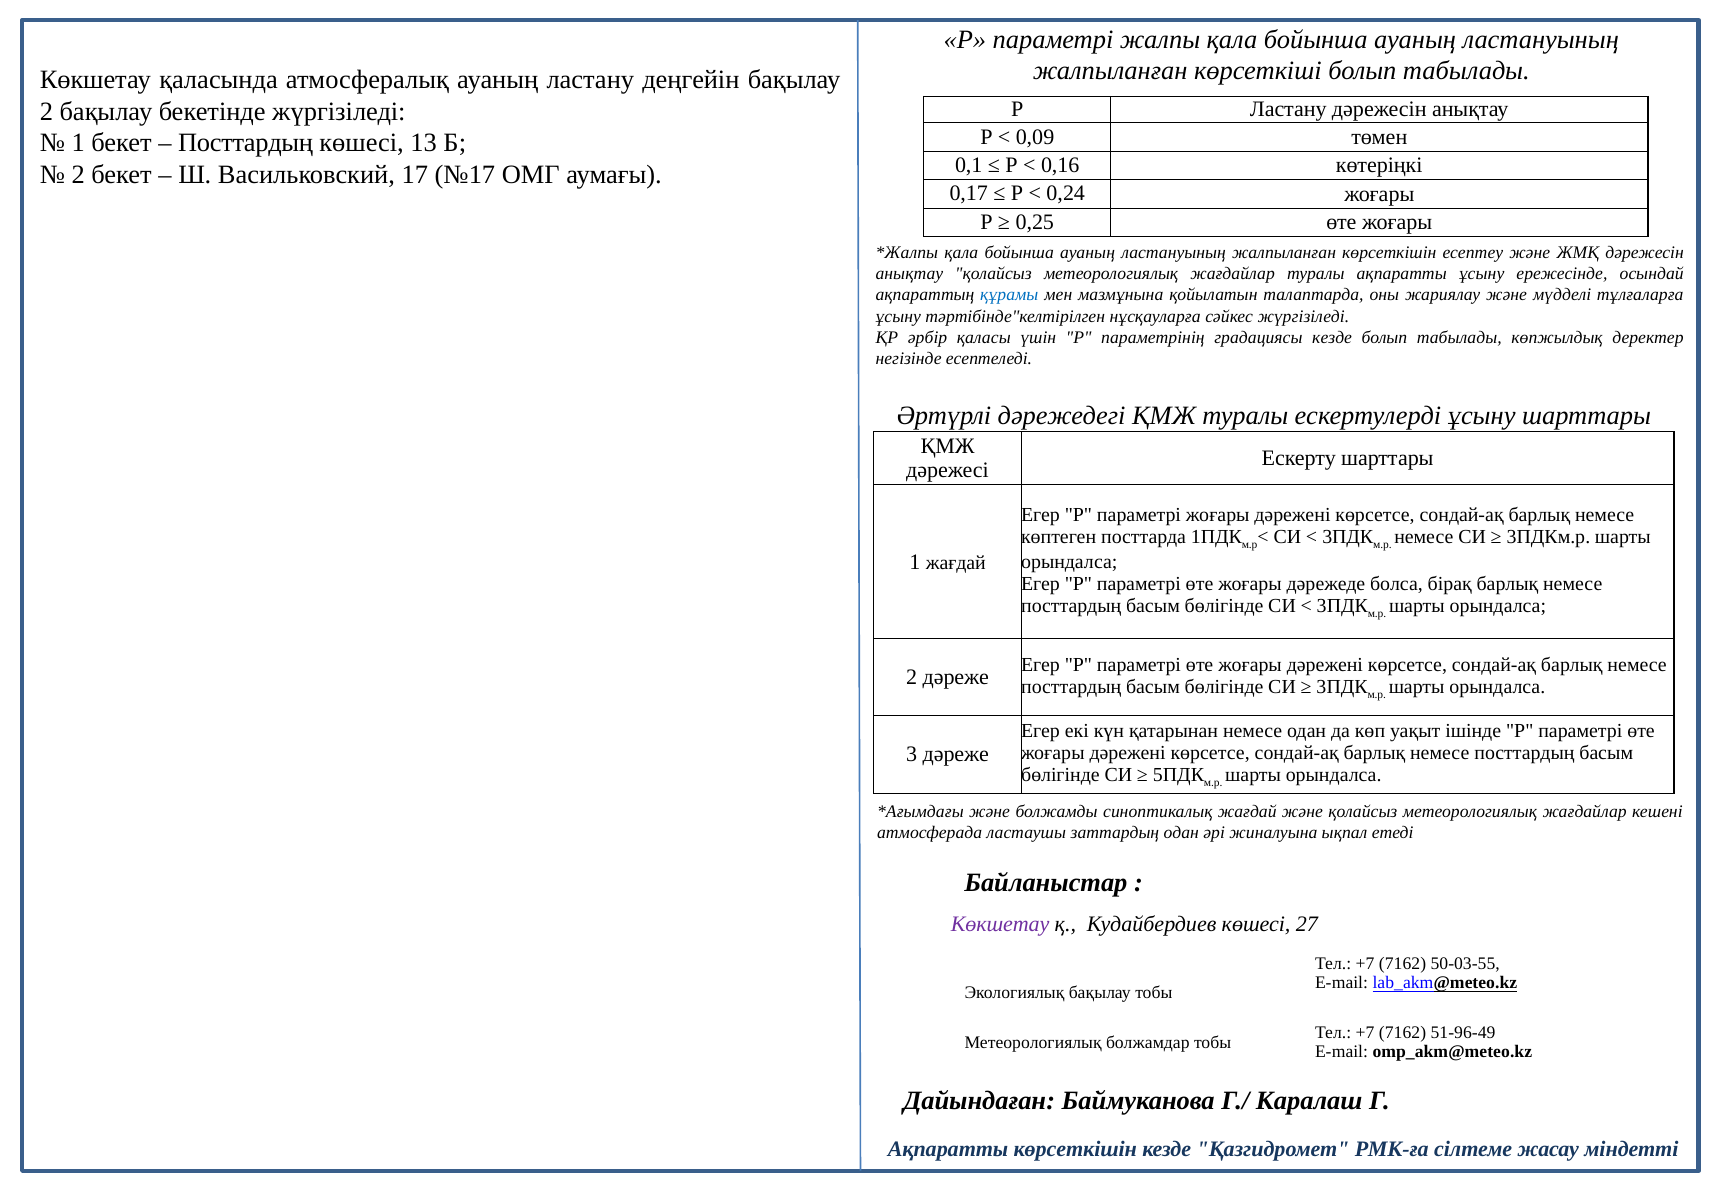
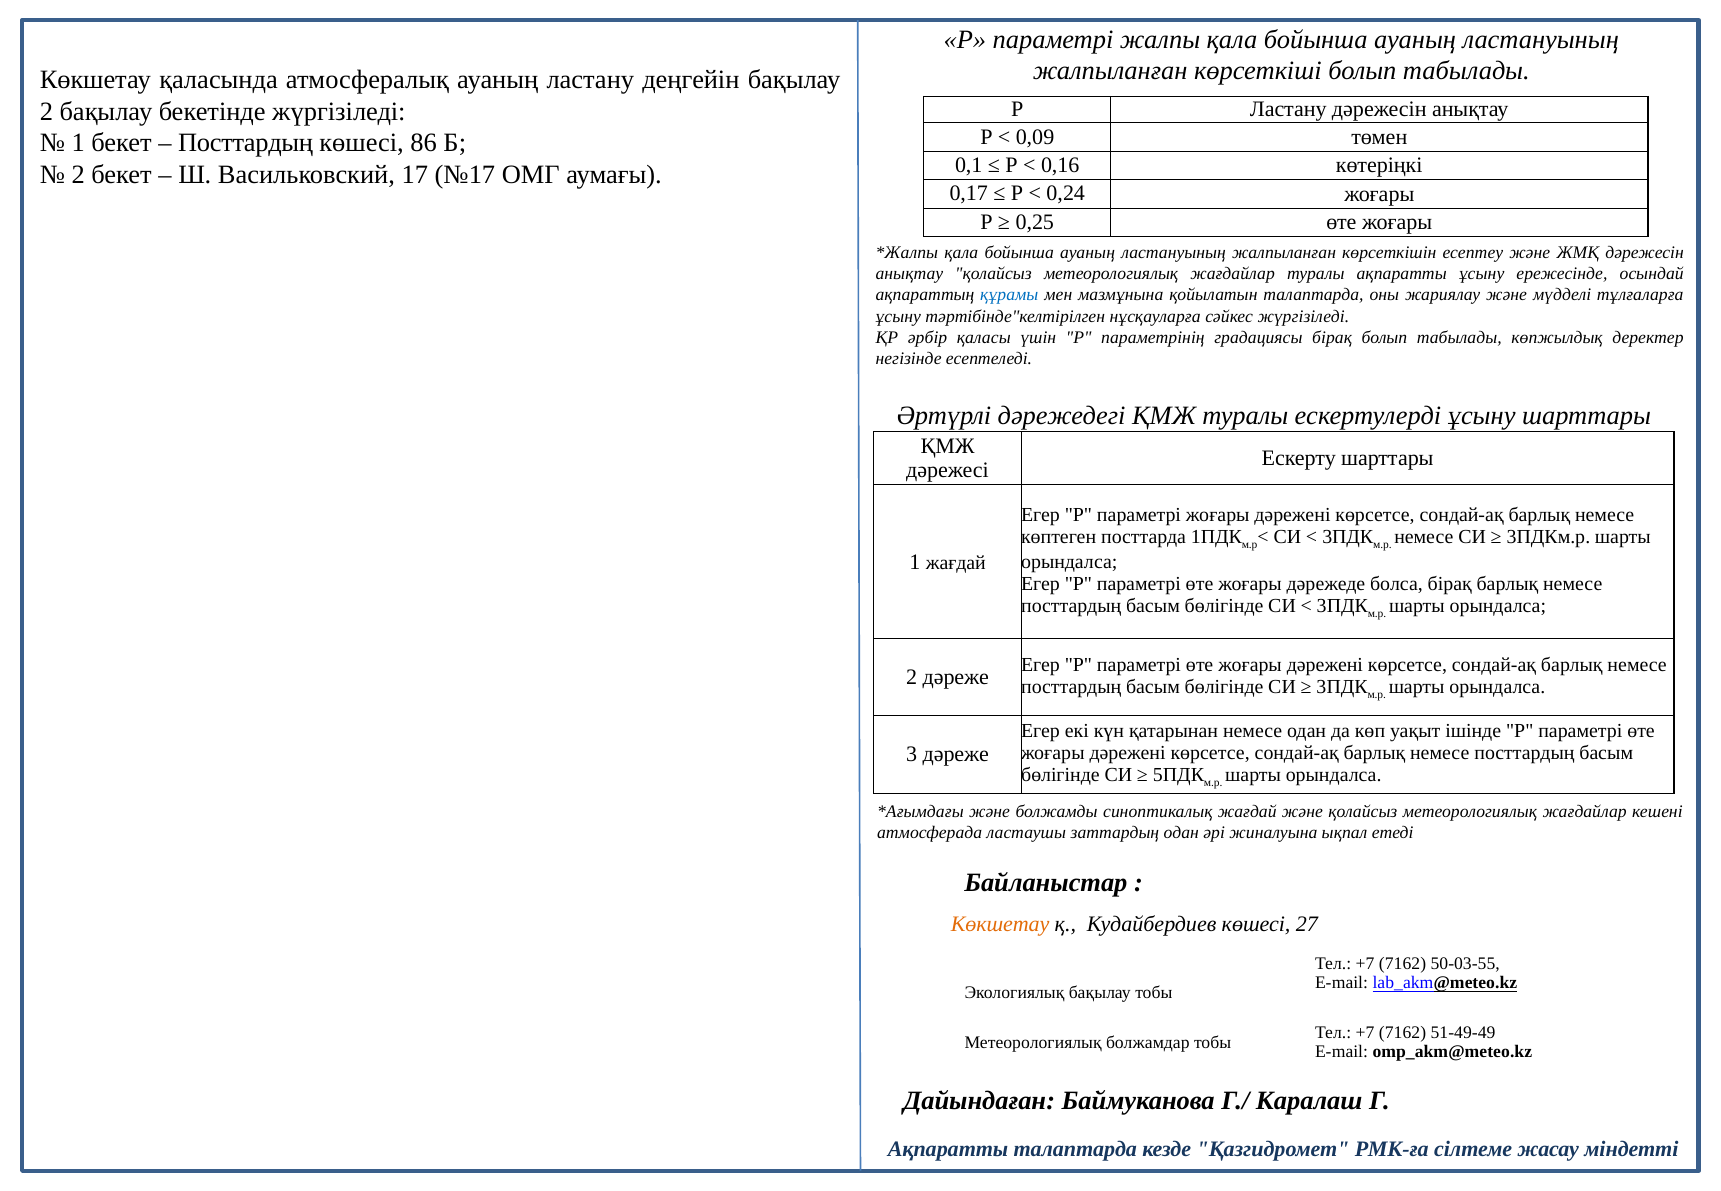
13: 13 -> 86 (424, 143)
градациясы кезде: кезде -> бірақ (1332, 338)
Көкшетау colour: purple -> orange (1000, 925)
51-96-49: 51-96-49 -> 51-49-49 (1463, 1033)
Ақпаратты көрсеткішін: көрсеткішін -> талаптарда (1075, 1149)
